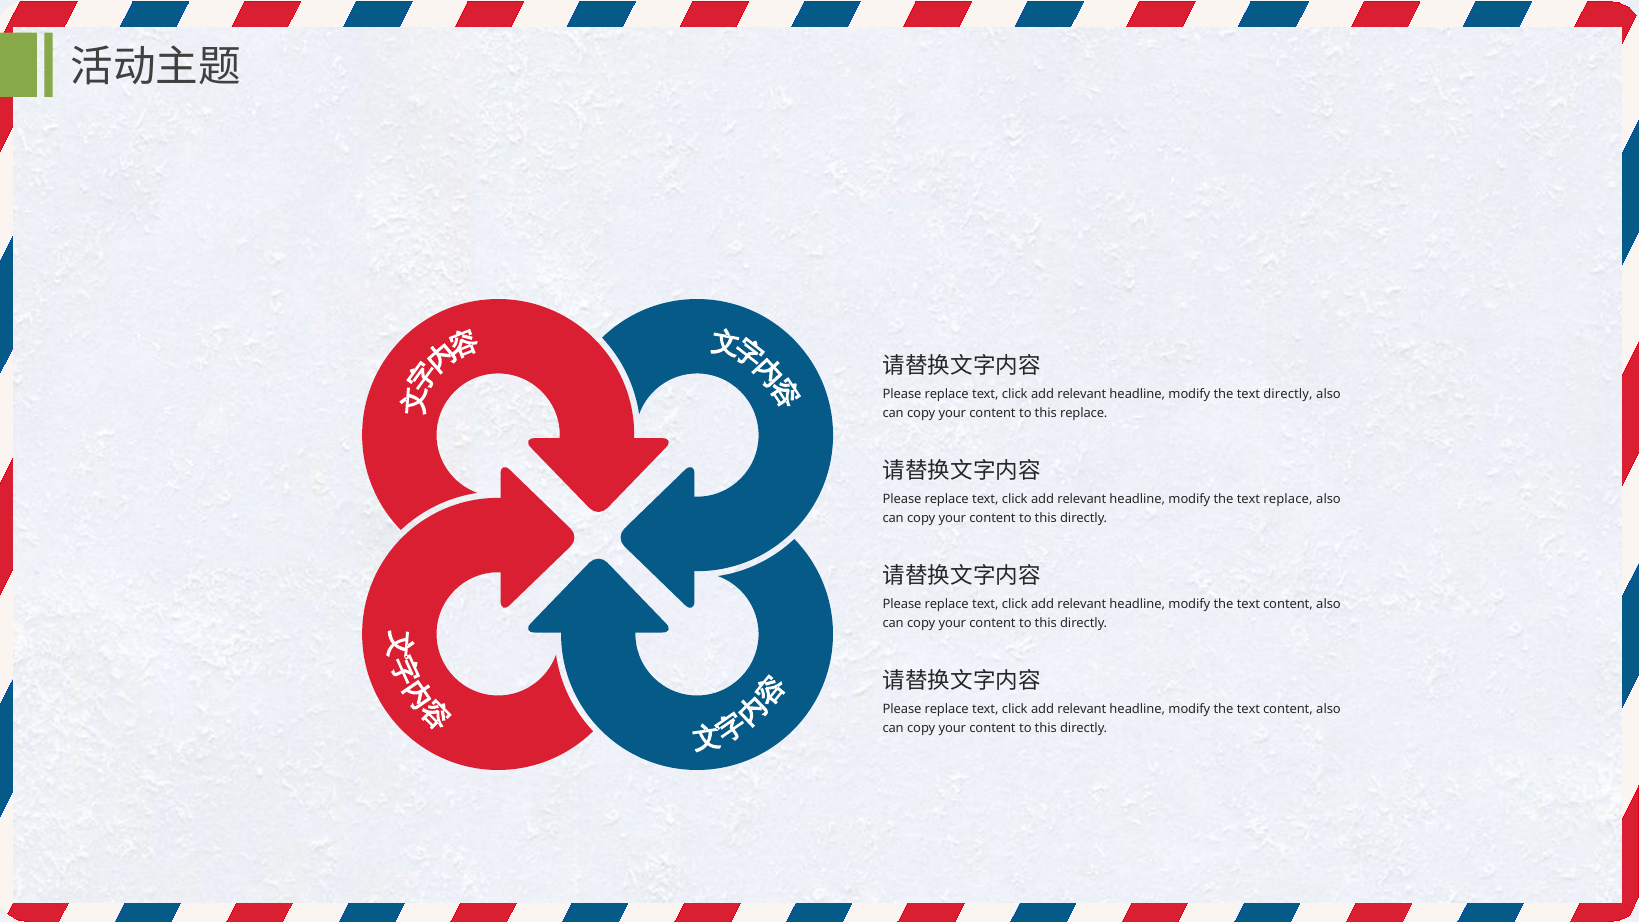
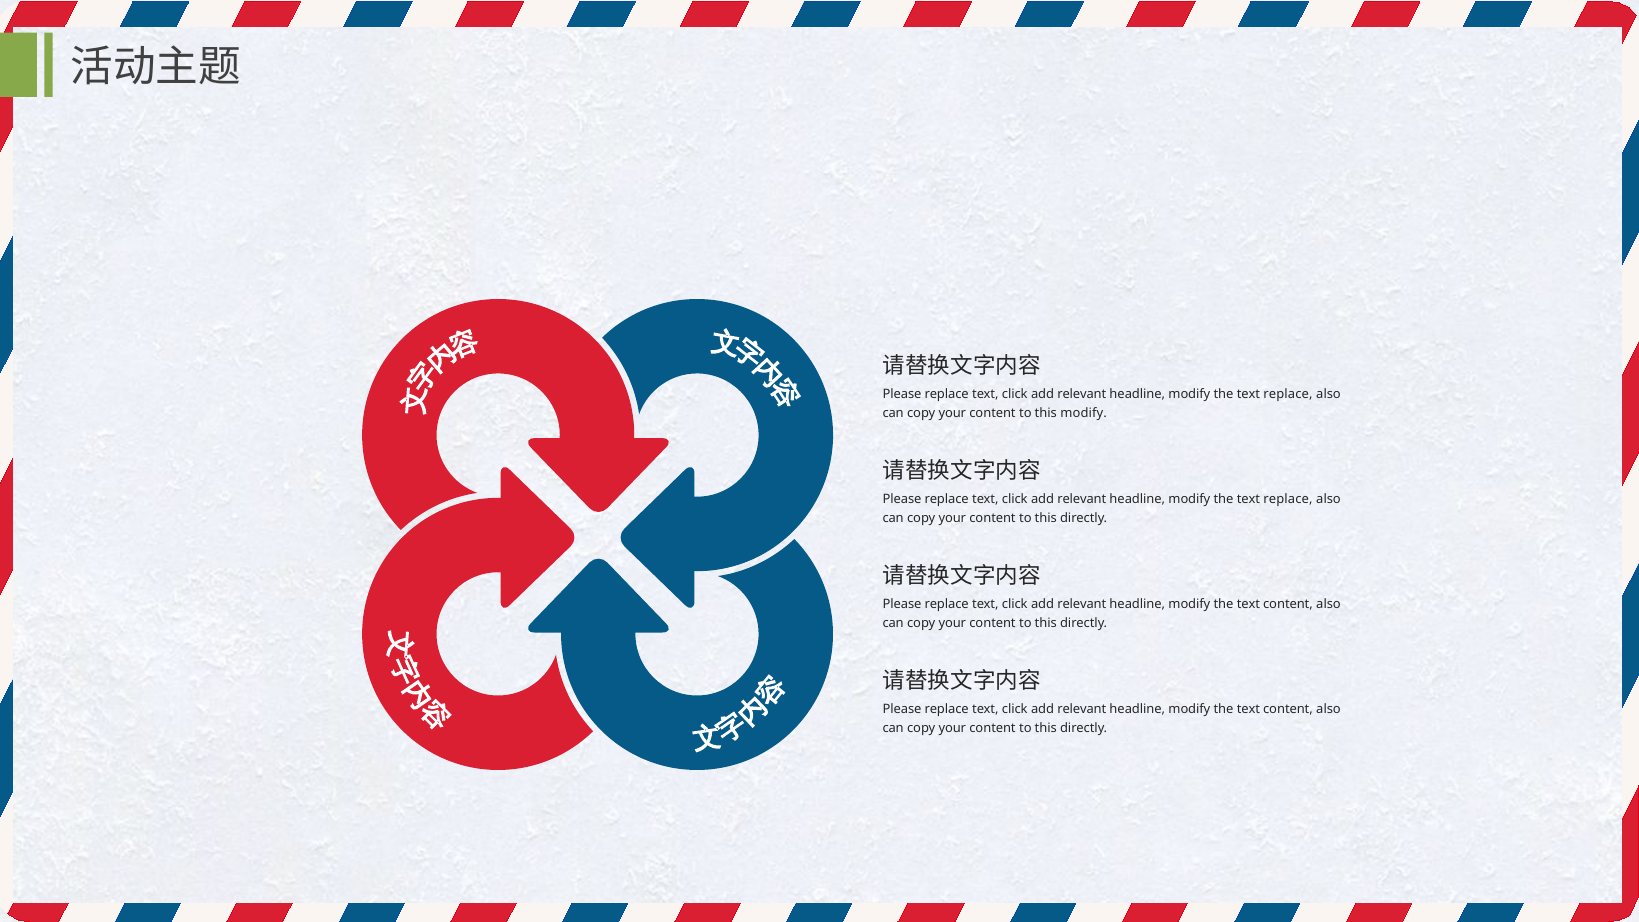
directly: directly -> replace (1288, 395)
this replace: replace -> modify (1084, 413)
